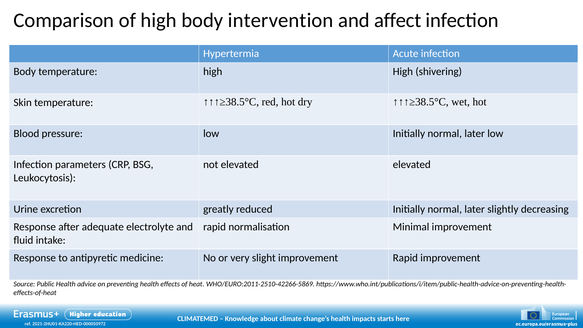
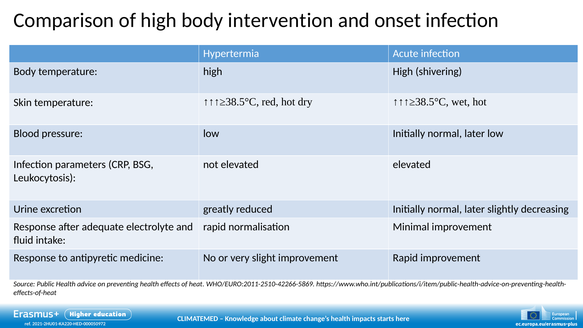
affect: affect -> onset (398, 21)
